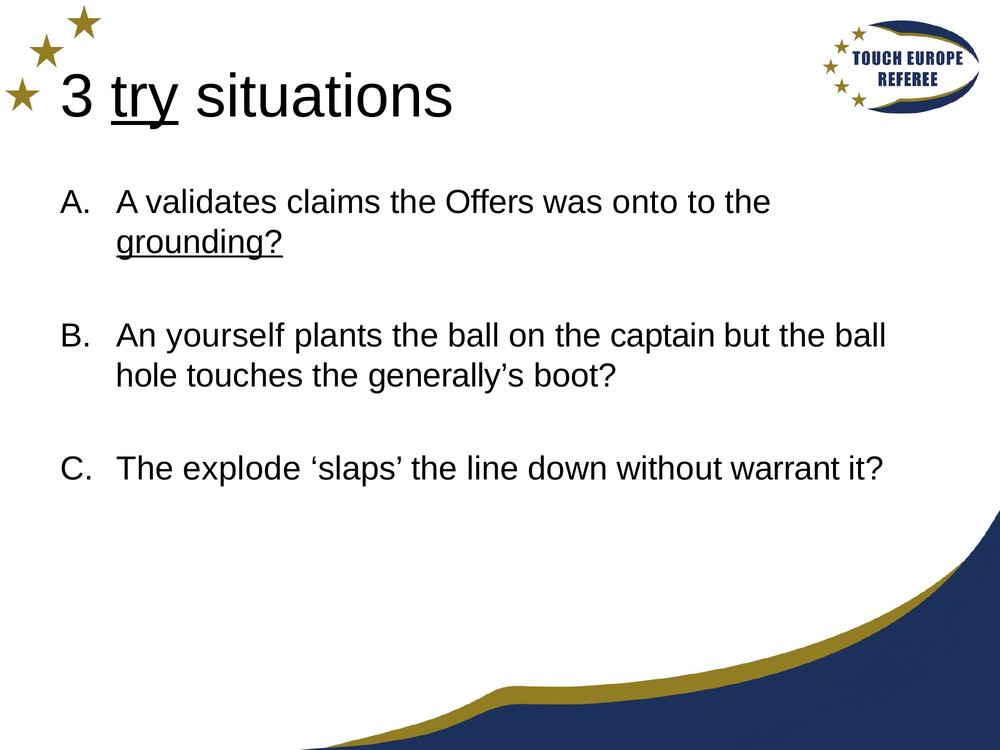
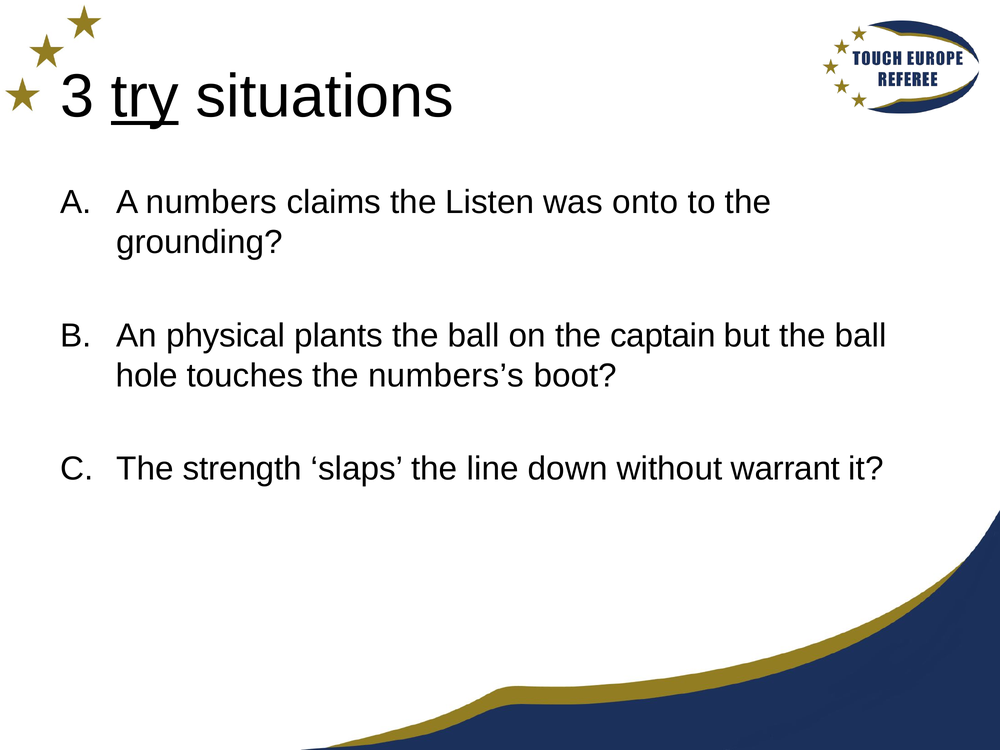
validates: validates -> numbers (211, 202)
Offers: Offers -> Listen (490, 202)
grounding underline: present -> none (200, 242)
yourself: yourself -> physical (226, 336)
generally’s: generally’s -> numbers’s (446, 376)
explode: explode -> strength (242, 469)
